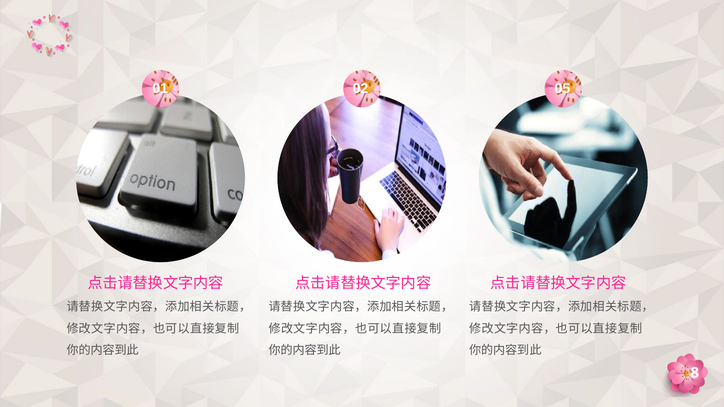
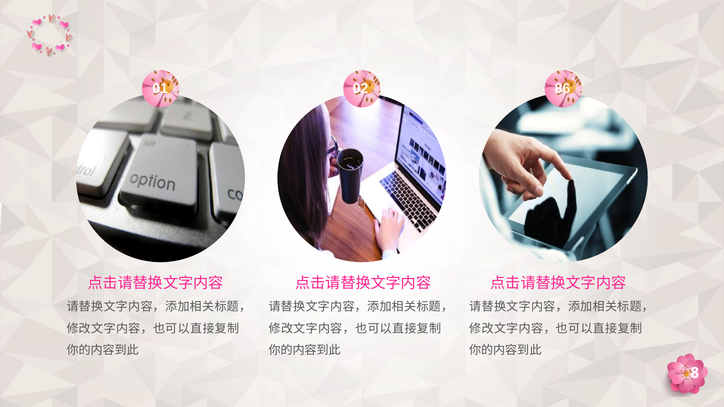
05: 05 -> 86 (562, 89)
